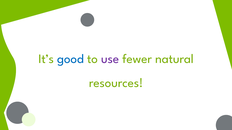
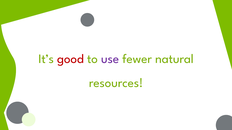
good colour: blue -> red (70, 59)
